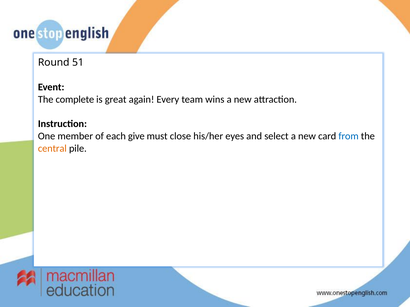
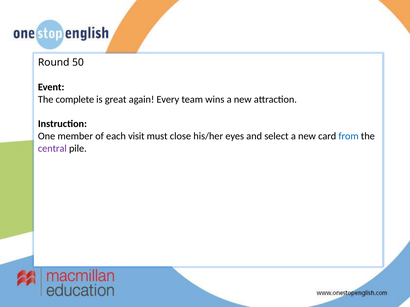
51: 51 -> 50 (78, 63)
give: give -> visit (136, 136)
central colour: orange -> purple (52, 149)
